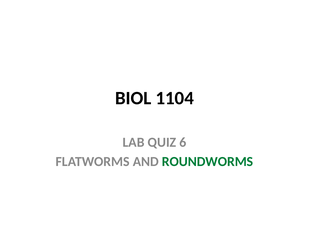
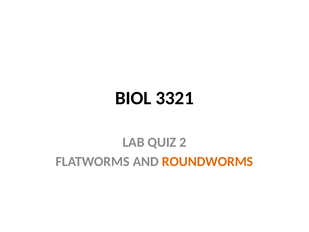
1104: 1104 -> 3321 (175, 98)
6: 6 -> 2 (183, 142)
ROUNDWORMS colour: green -> orange (208, 161)
